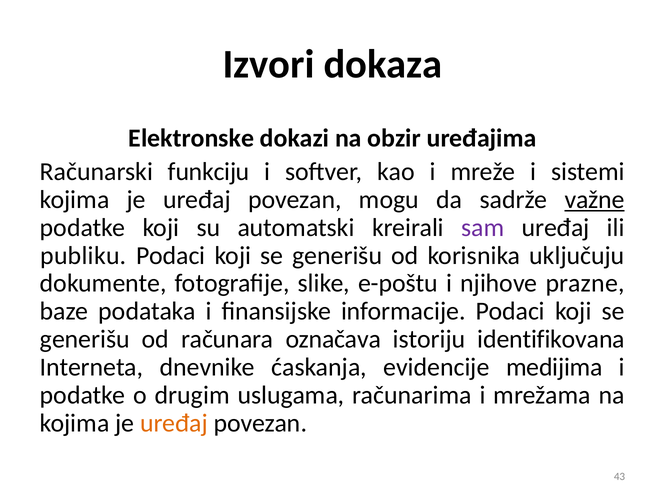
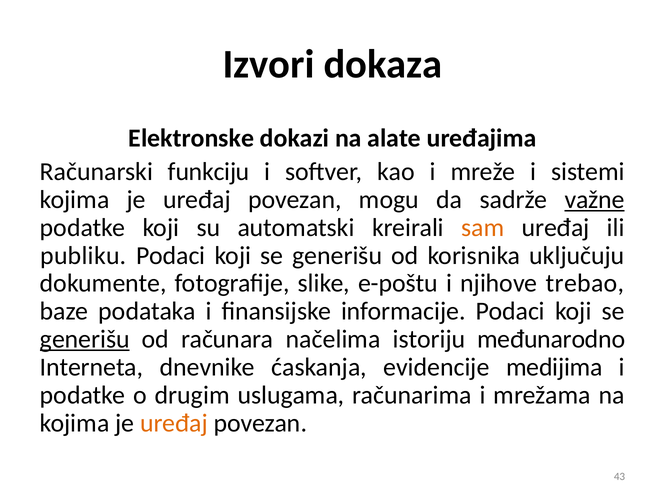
obzir: obzir -> alate (394, 138)
sam colour: purple -> orange (483, 227)
prazne: prazne -> trebao (585, 283)
generišu underline: none -> present (85, 339)
označava: označava -> načelima (333, 339)
identifikovana: identifikovana -> međunarodno (551, 339)
